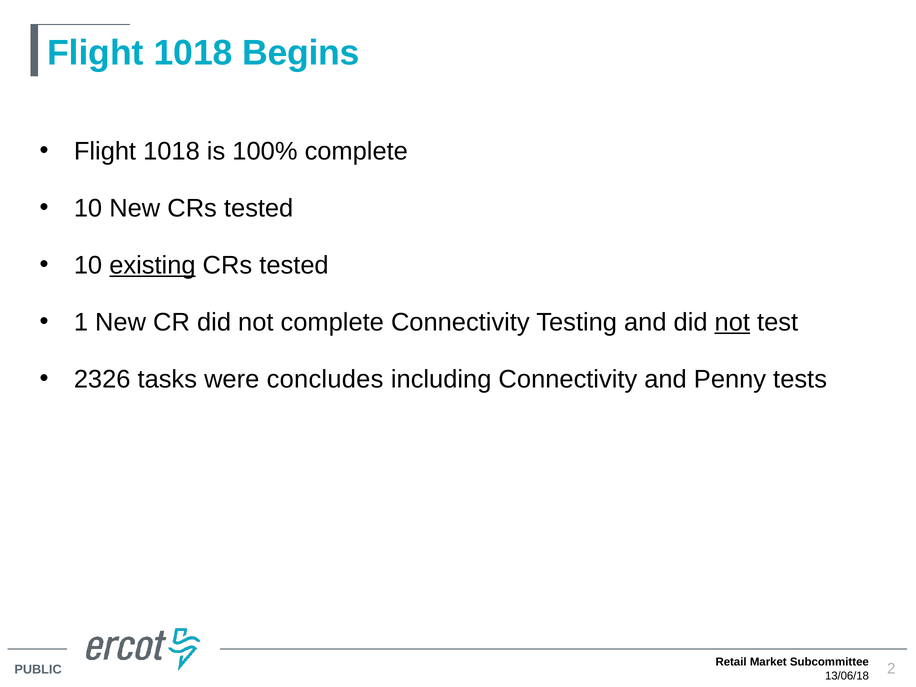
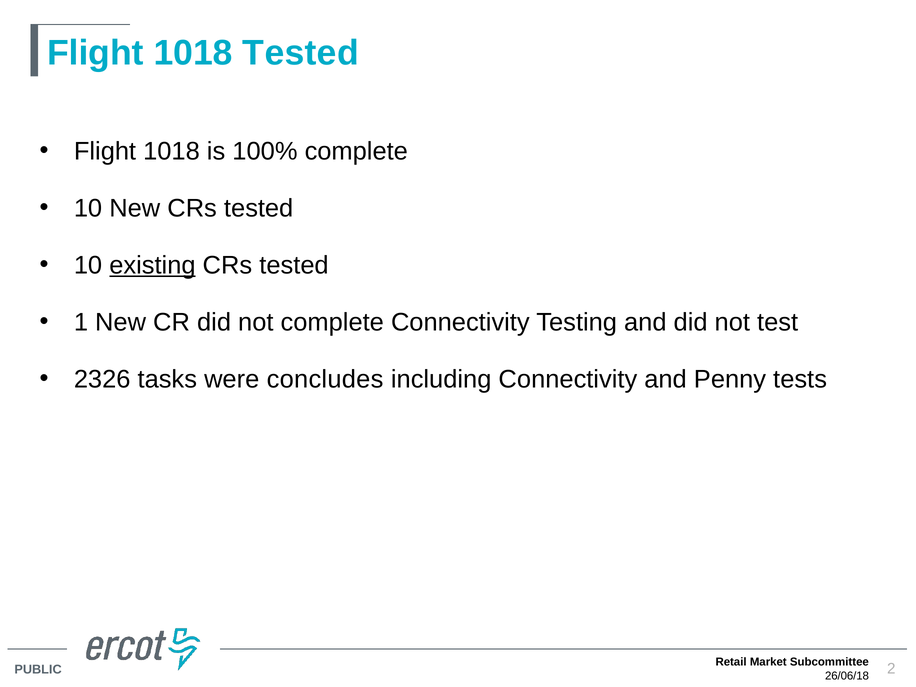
1018 Begins: Begins -> Tested (301, 53)
not underline: present -> none (732, 322)
13/06/18: 13/06/18 -> 26/06/18 (847, 676)
